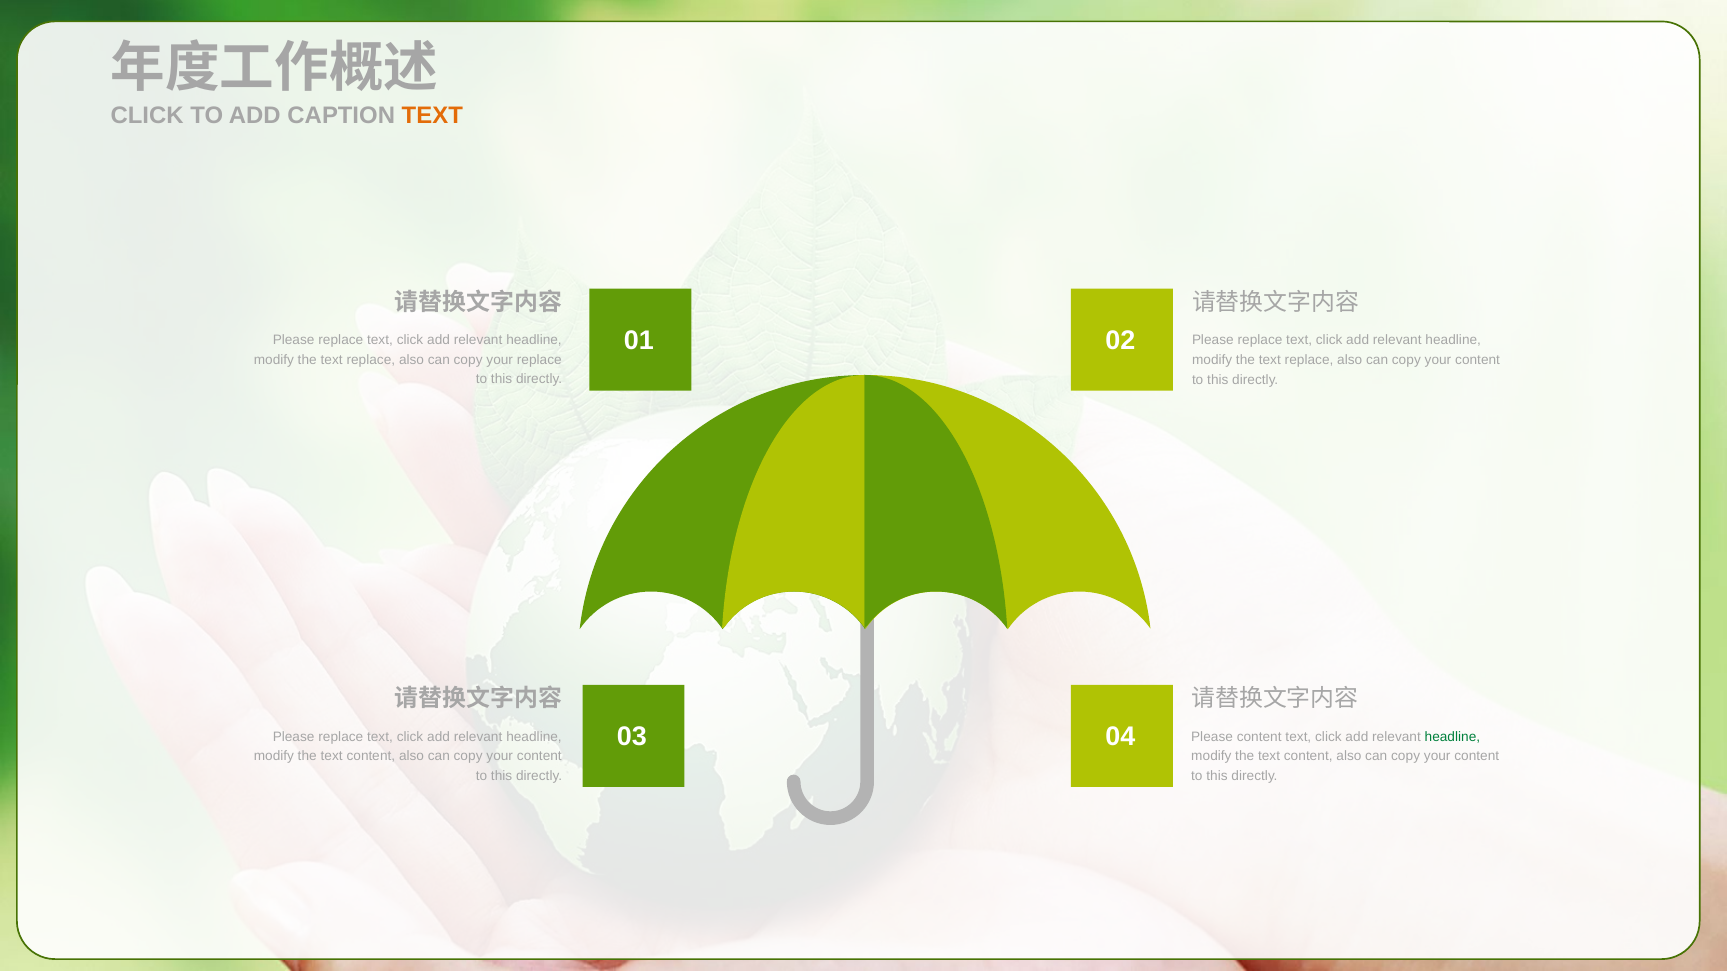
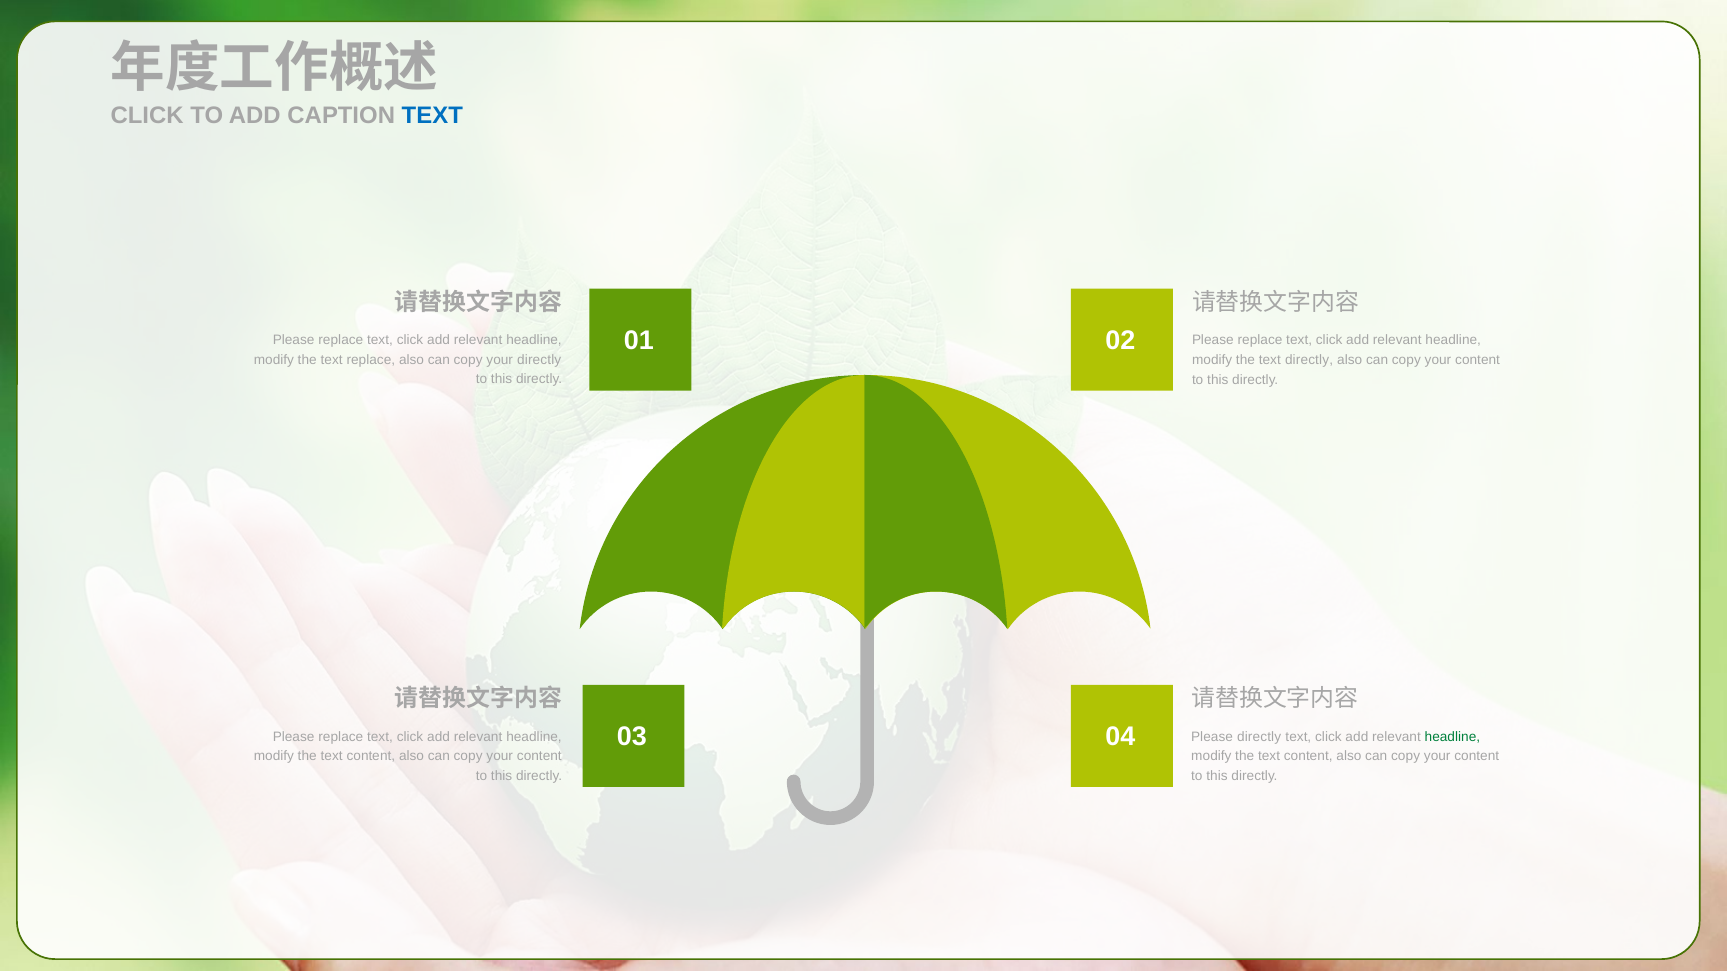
TEXT colour: orange -> blue (432, 116)
your replace: replace -> directly (539, 360)
replace: replace -> directly (1309, 360)
Please content: content -> directly (1259, 737)
